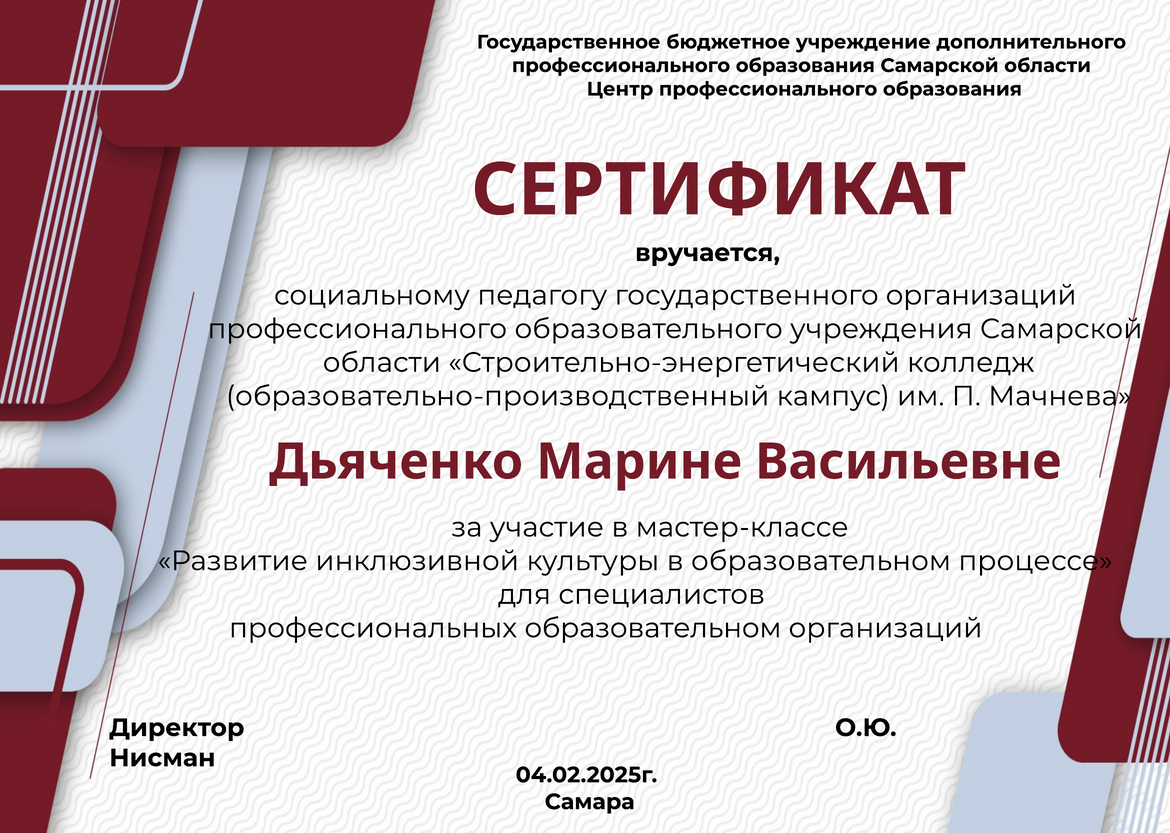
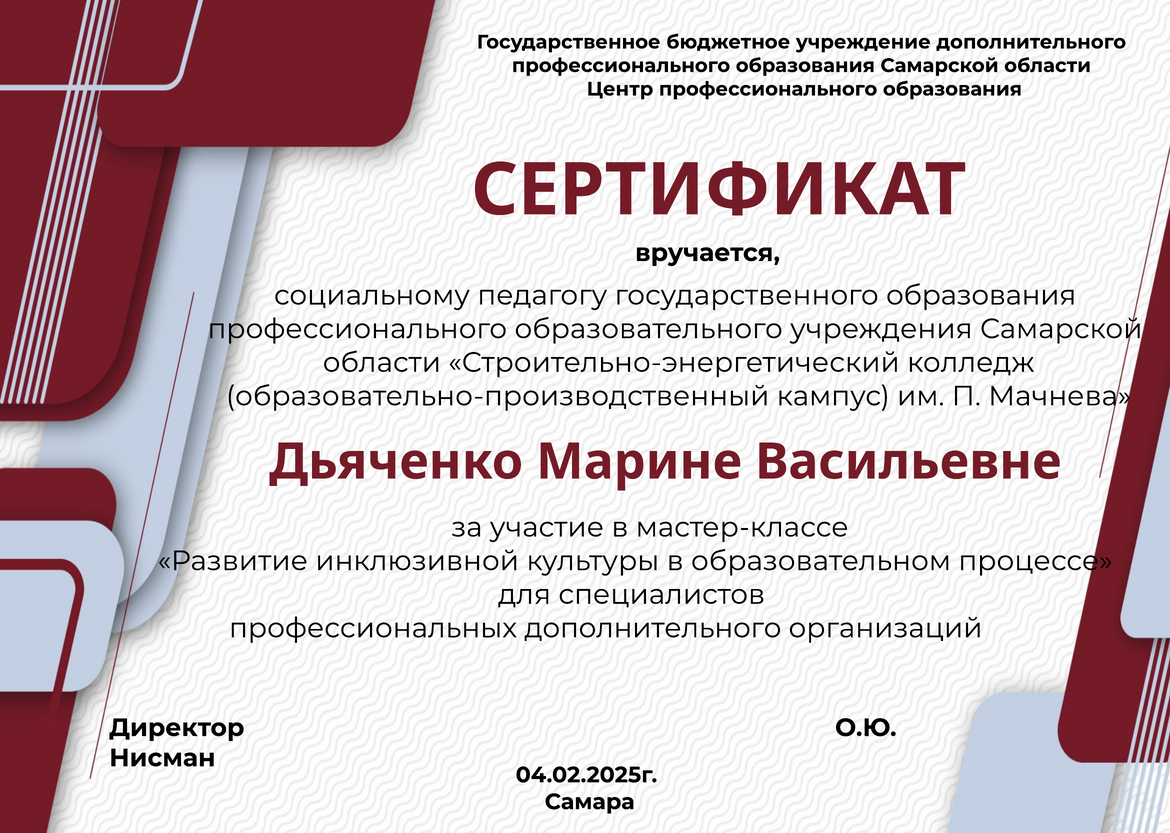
государственного организаций: организаций -> образования (981, 295)
профессиональных образовательном: образовательном -> дополнительного (653, 628)
